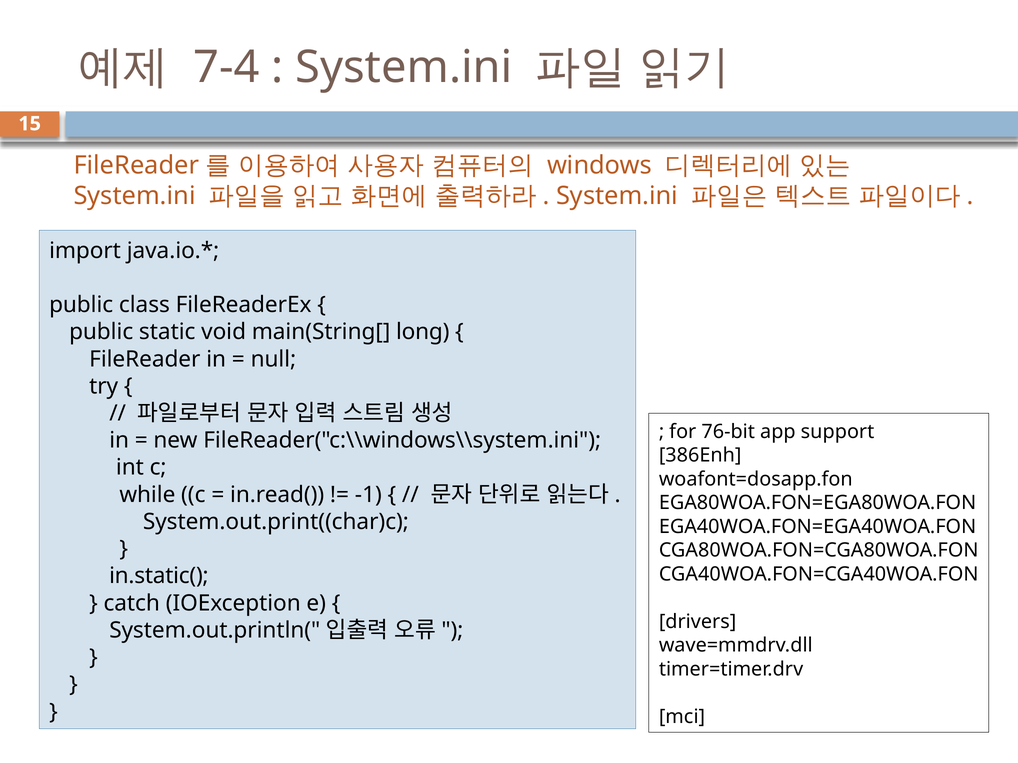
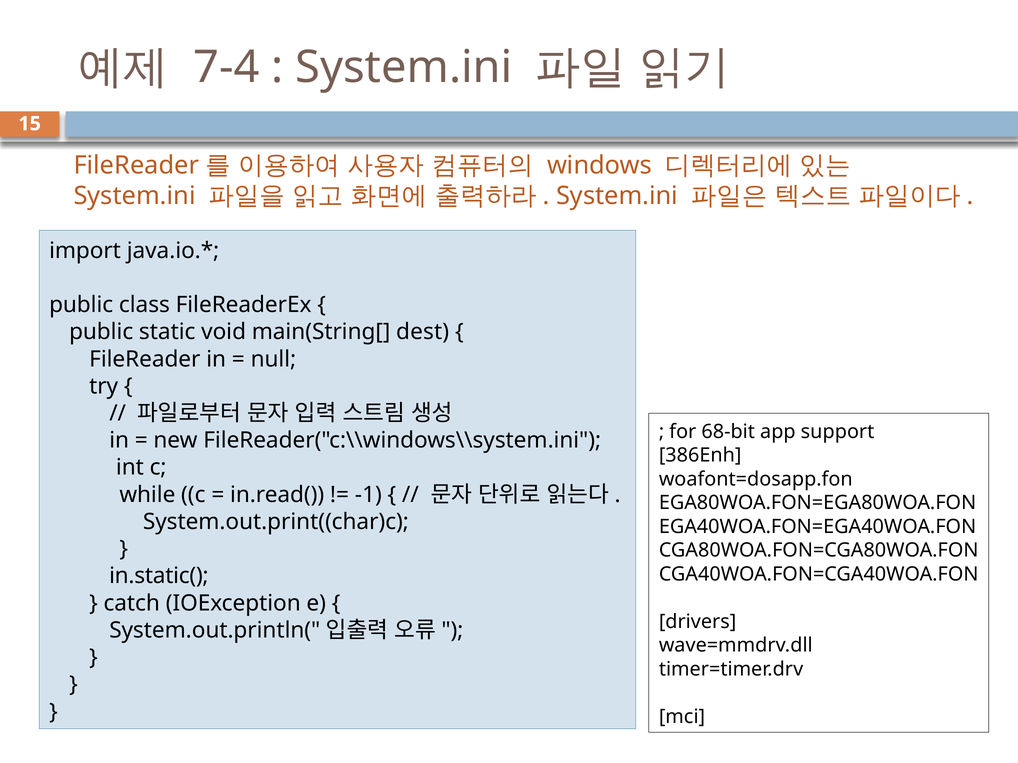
long: long -> dest (423, 332)
76-bit: 76-bit -> 68-bit (728, 432)
